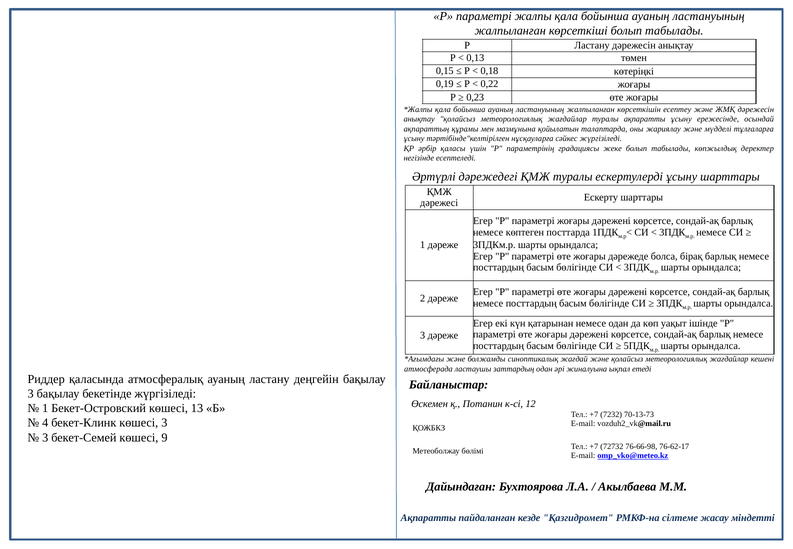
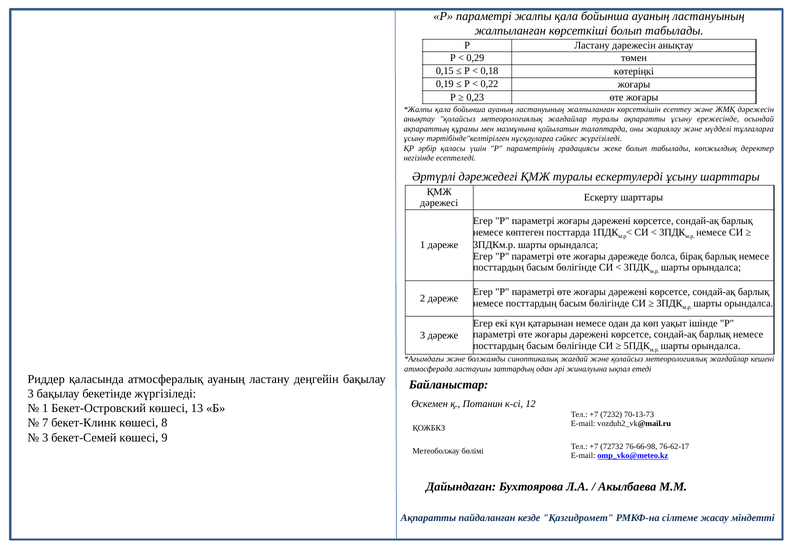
0,13: 0,13 -> 0,29 (475, 58)
4: 4 -> 7 (45, 423)
көшесі 3: 3 -> 8 (164, 423)
